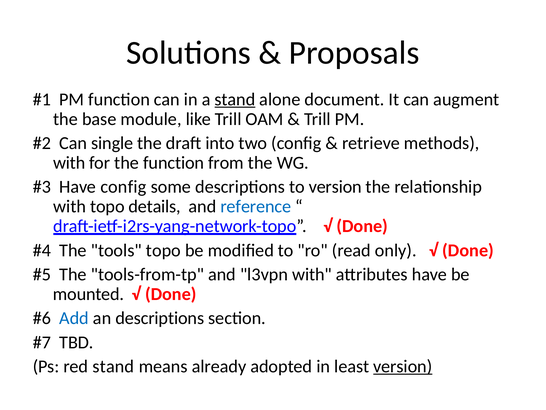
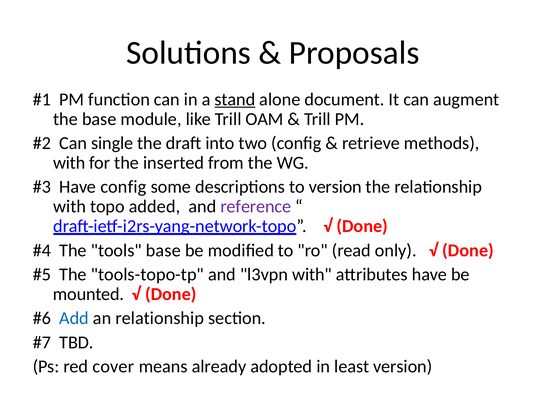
the function: function -> inserted (174, 163)
details: details -> added (155, 206)
reference colour: blue -> purple (256, 206)
tools topo: topo -> base (163, 250)
tools-from-tp: tools-from-tp -> tools-topo-tp (147, 274)
an descriptions: descriptions -> relationship (160, 318)
red stand: stand -> cover (113, 366)
version underline: present -> none (403, 366)
